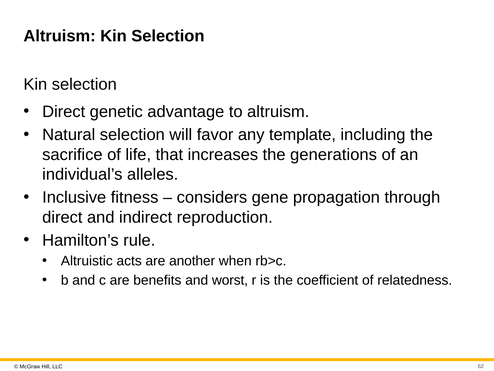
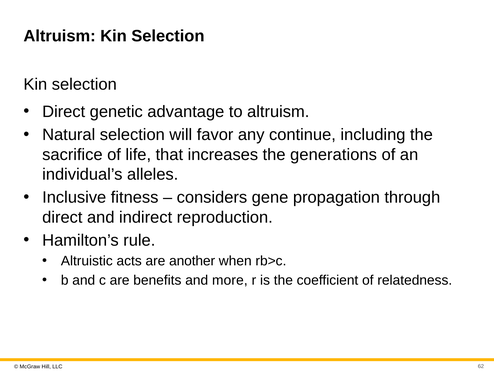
template: template -> continue (302, 135)
worst: worst -> more (230, 280)
